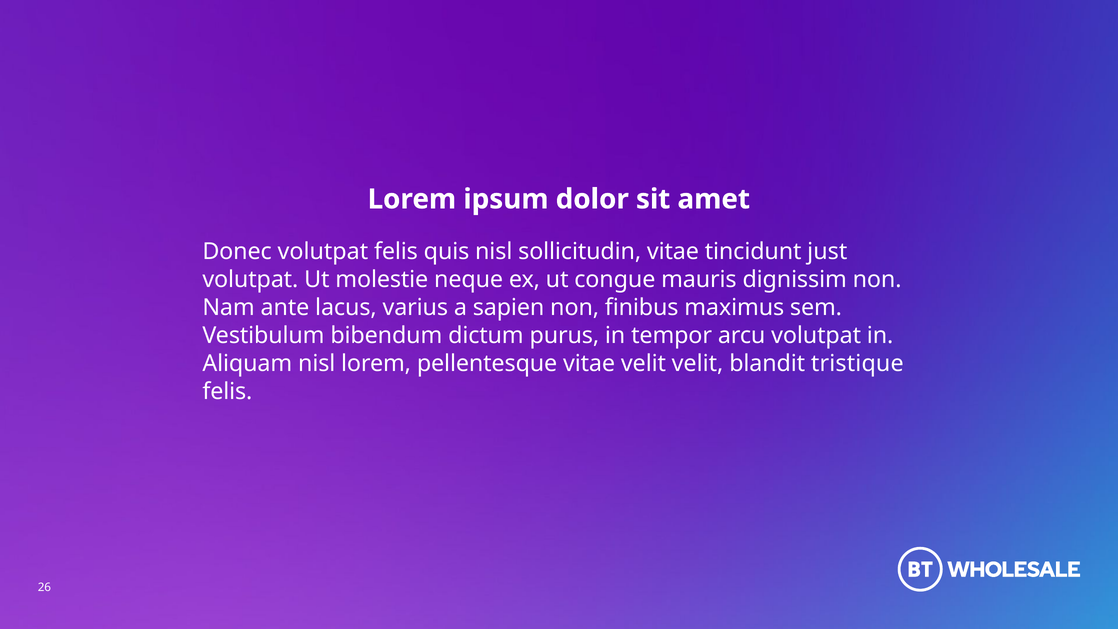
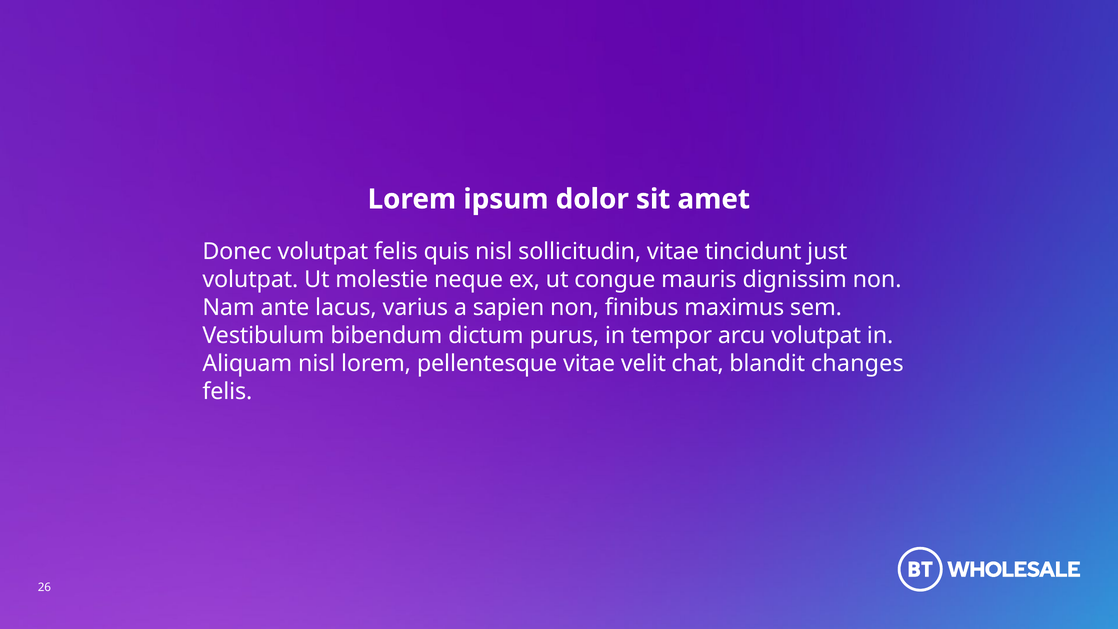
velit velit: velit -> chat (698, 363)
tristique: tristique -> changes (857, 363)
